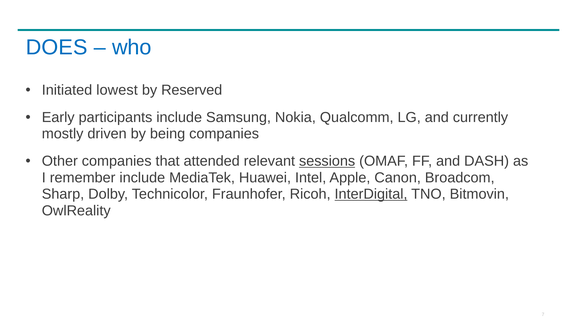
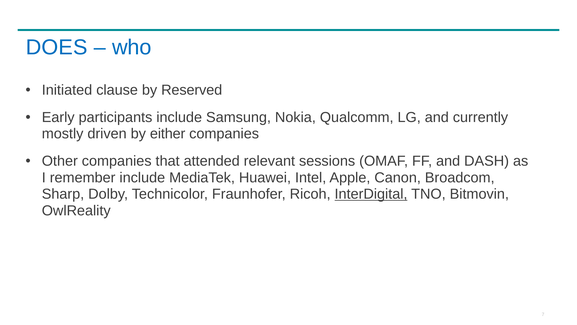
lowest: lowest -> clause (117, 90)
being: being -> either (168, 134)
sessions underline: present -> none (327, 161)
